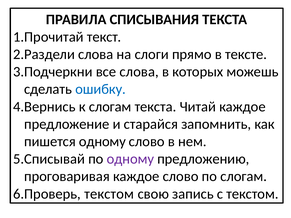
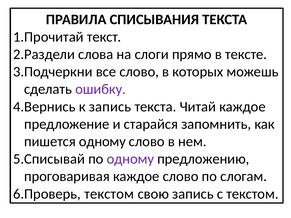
все слова: слова -> слово (139, 72)
ошибку colour: blue -> purple (101, 89)
к слогам: слогам -> запись (110, 107)
